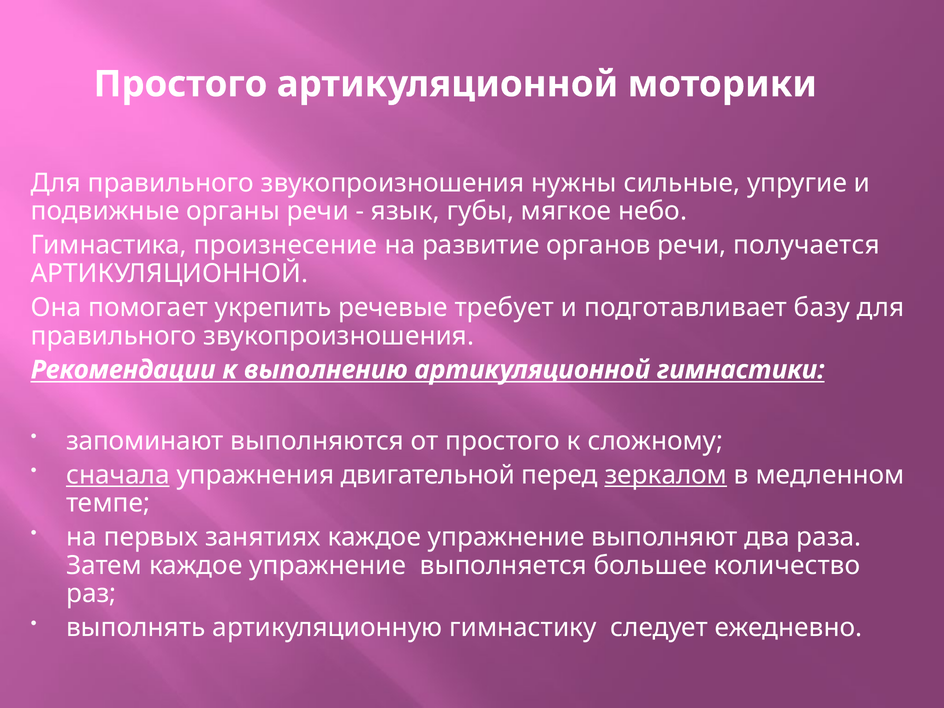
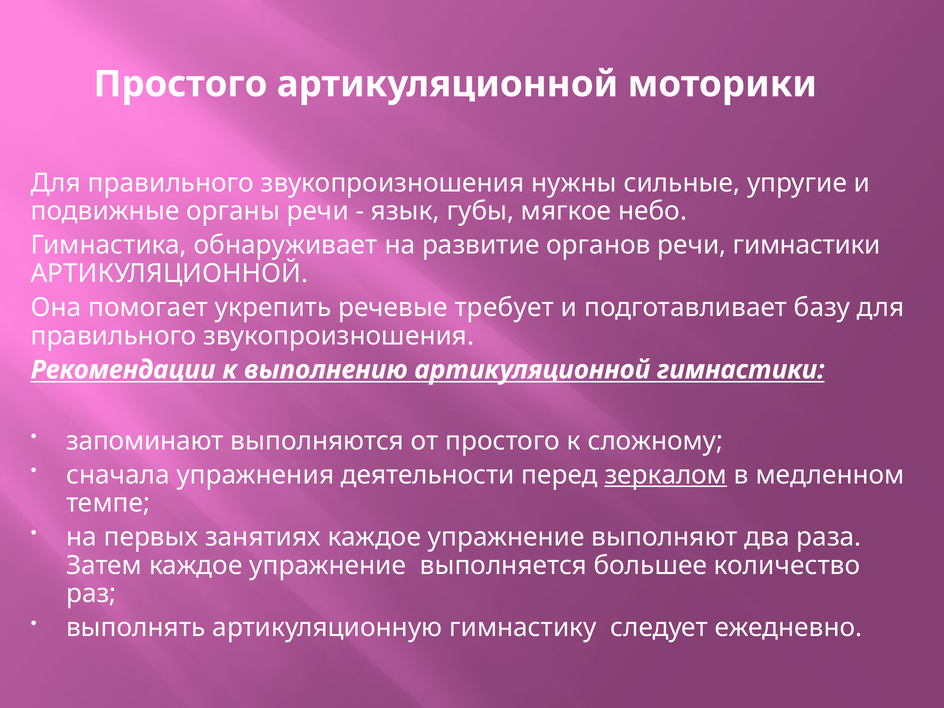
произнесение: произнесение -> обнаруживает (286, 245)
речи получается: получается -> гимнастики (807, 245)
сначала underline: present -> none (118, 475)
двигательной: двигательной -> деятельности (428, 475)
